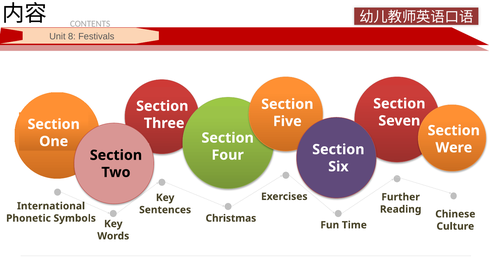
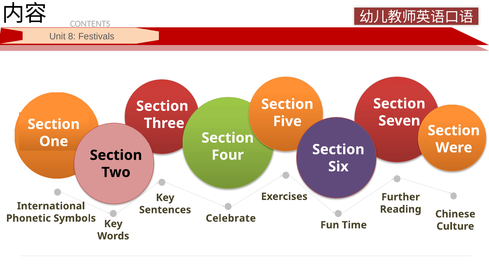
Christmas: Christmas -> Celebrate (231, 218)
